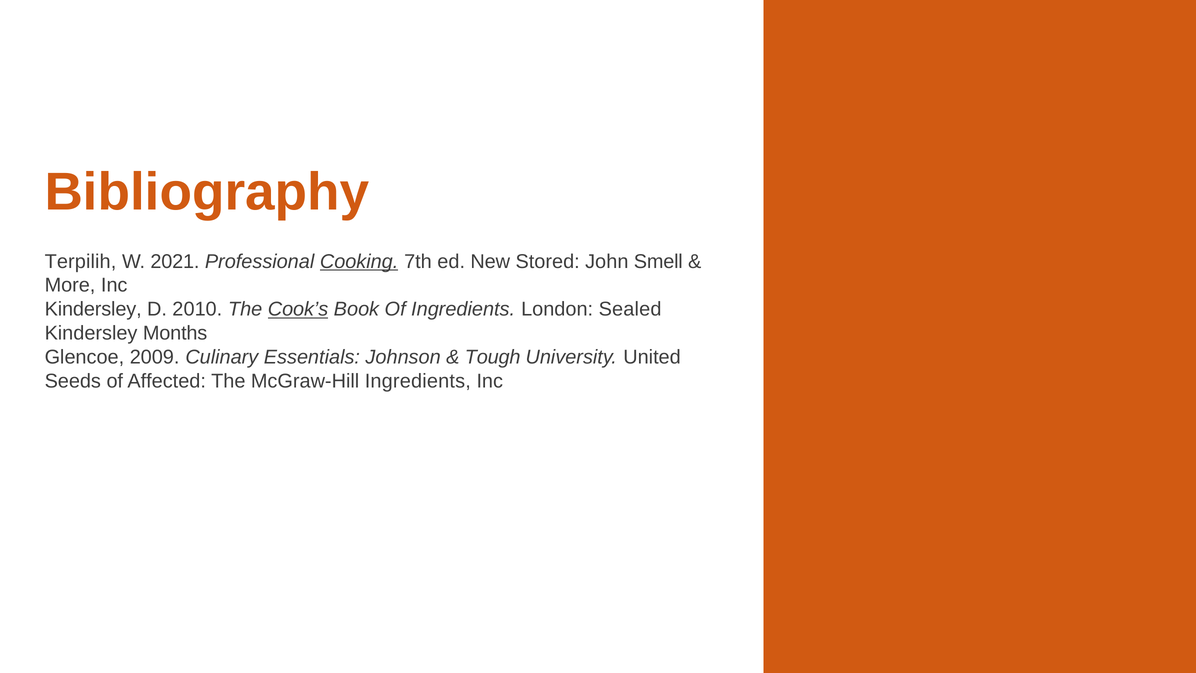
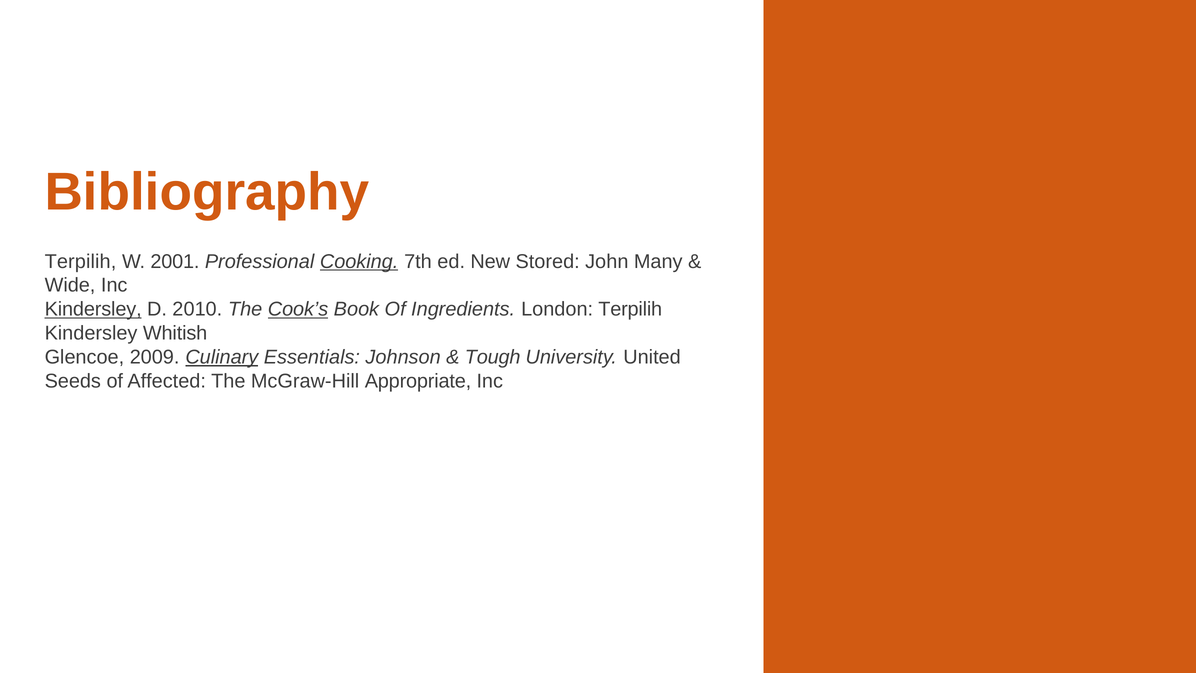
2021: 2021 -> 2001 (175, 261)
Smell: Smell -> Many (658, 261)
More: More -> Wide (70, 285)
Kindersley underline: none -> present (93, 309)
London Sealed: Sealed -> Terpilih (630, 309)
Months: Months -> Whitish (175, 333)
Culinary underline: none -> present (222, 357)
McGraw-Hill Ingredients: Ingredients -> Appropriate (418, 381)
